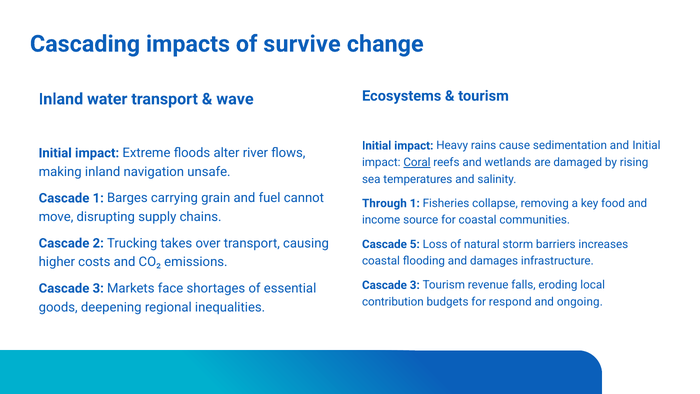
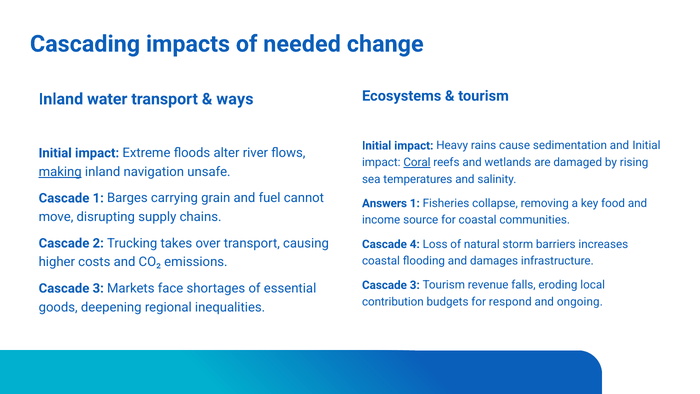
survive: survive -> needed (302, 44)
wave: wave -> ways (235, 99)
making underline: none -> present (60, 172)
Through: Through -> Answers (384, 203)
5: 5 -> 4 (415, 244)
